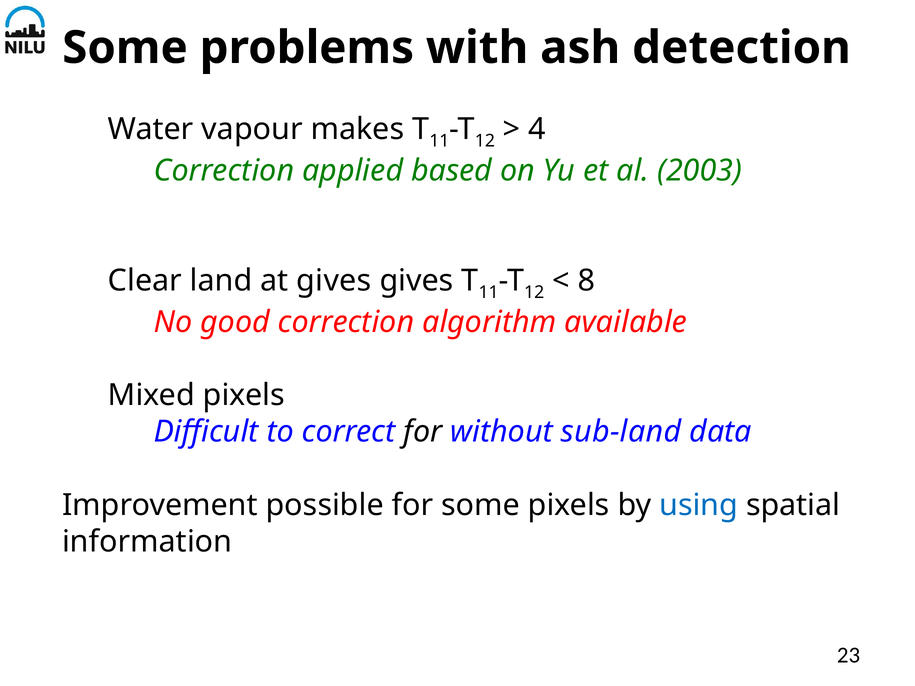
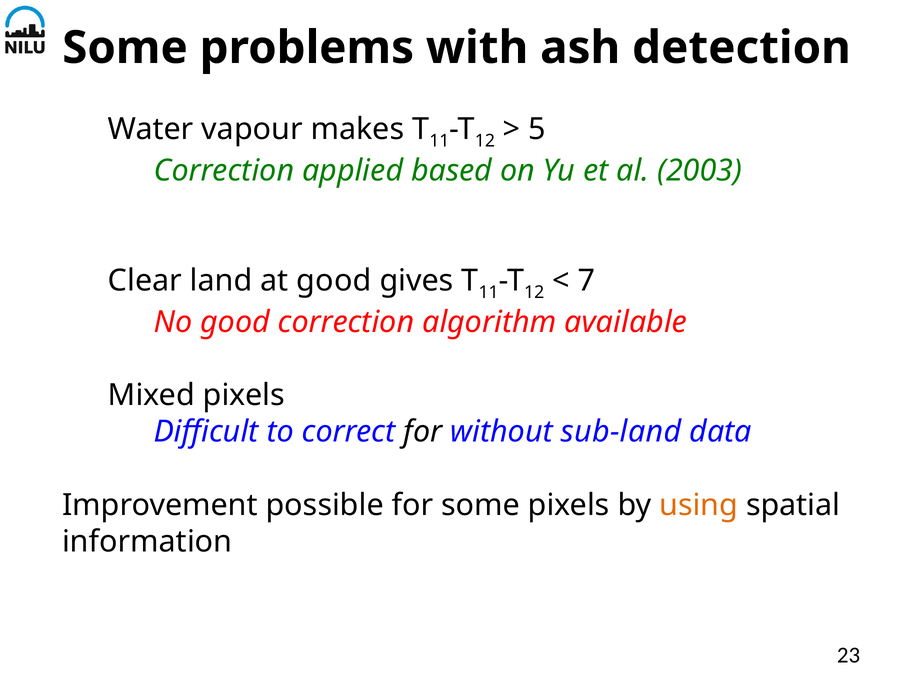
4: 4 -> 5 (537, 129)
at gives: gives -> good (334, 281)
8: 8 -> 7 (586, 281)
using colour: blue -> orange (699, 505)
